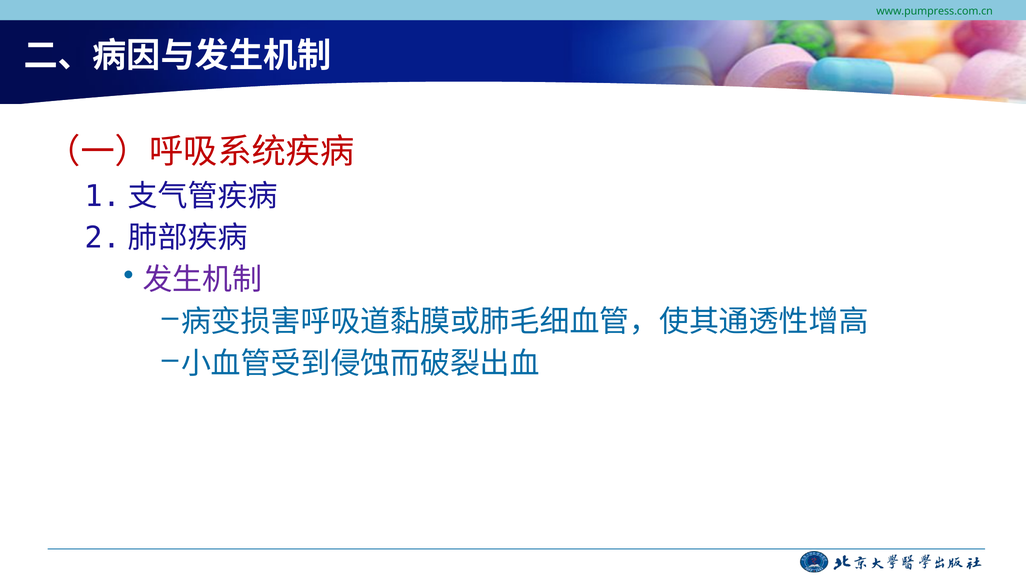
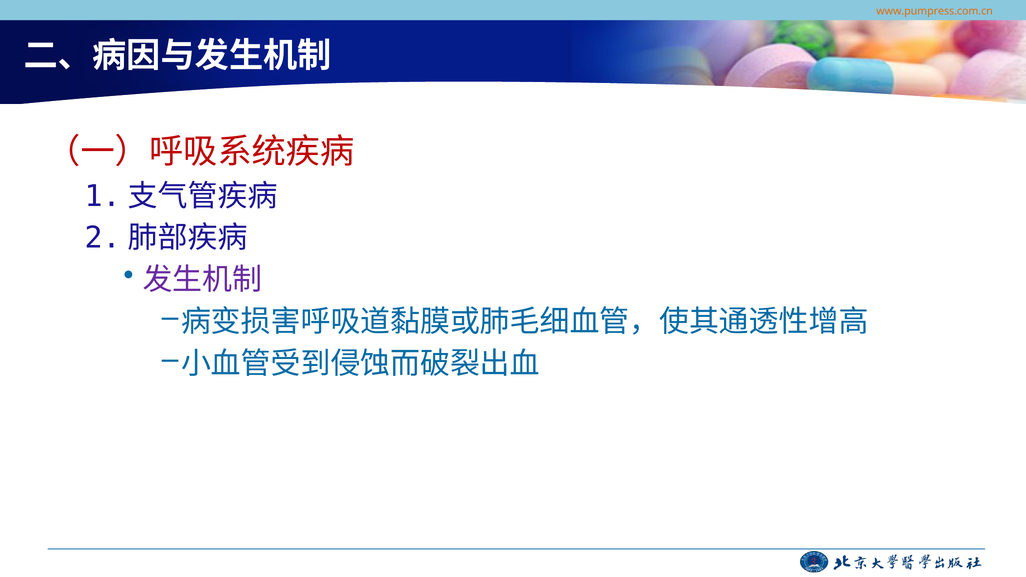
www.pumpress.com.cn colour: green -> orange (935, 11)
